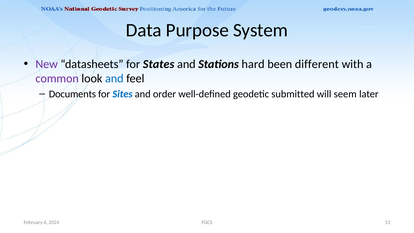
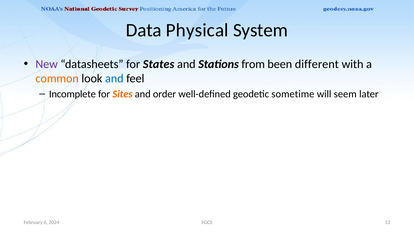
Purpose: Purpose -> Physical (197, 30)
hard: hard -> from (253, 64)
common colour: purple -> orange (57, 78)
Documents: Documents -> Incomplete (72, 94)
Sites colour: blue -> orange (122, 94)
submitted: submitted -> sometime (293, 94)
